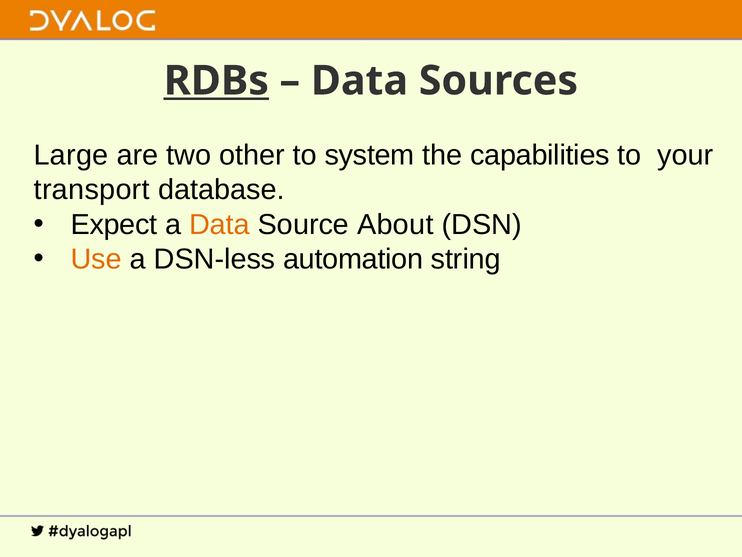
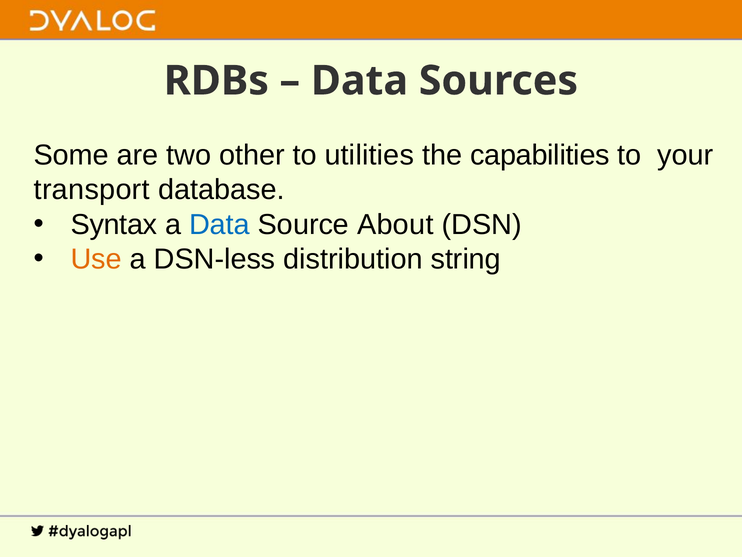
RDBs underline: present -> none (216, 81)
Large: Large -> Some (71, 155)
system: system -> utilities (369, 155)
Expect: Expect -> Syntax (114, 224)
Data colour: orange -> blue (219, 224)
automation: automation -> distribution (353, 259)
